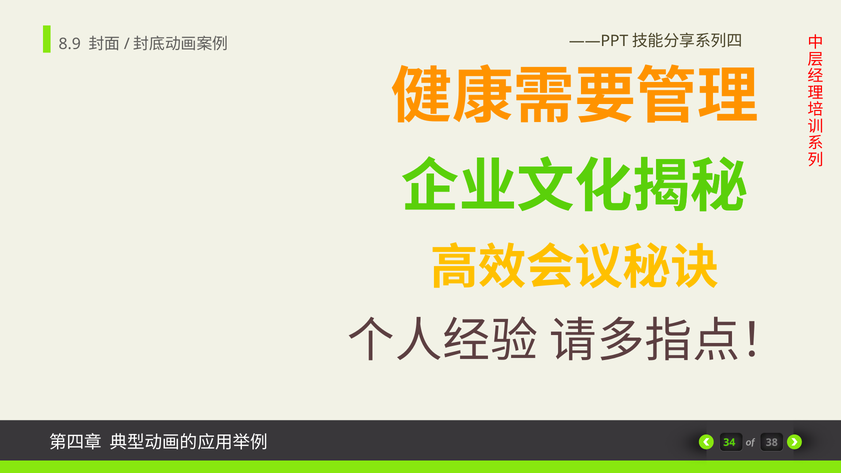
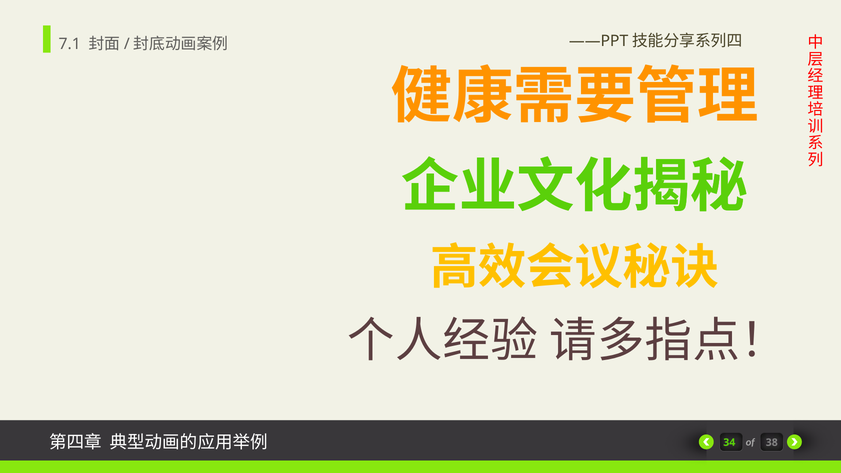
8.9: 8.9 -> 7.1 (70, 44)
